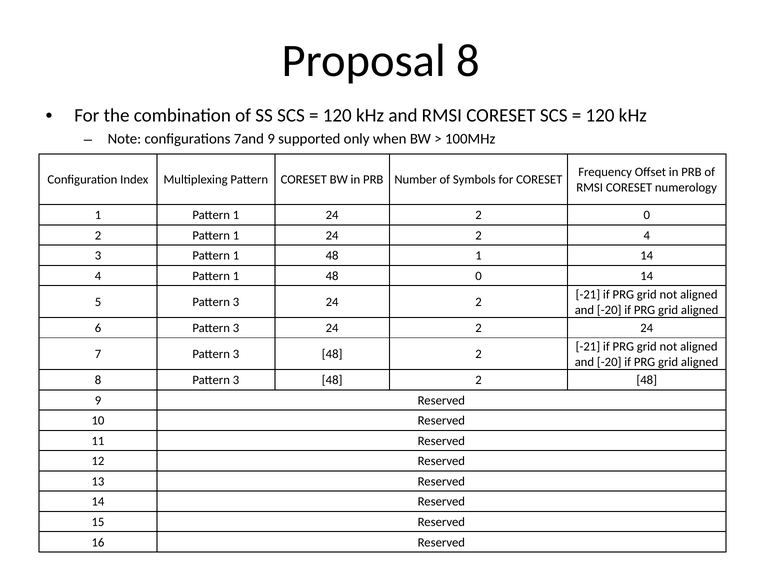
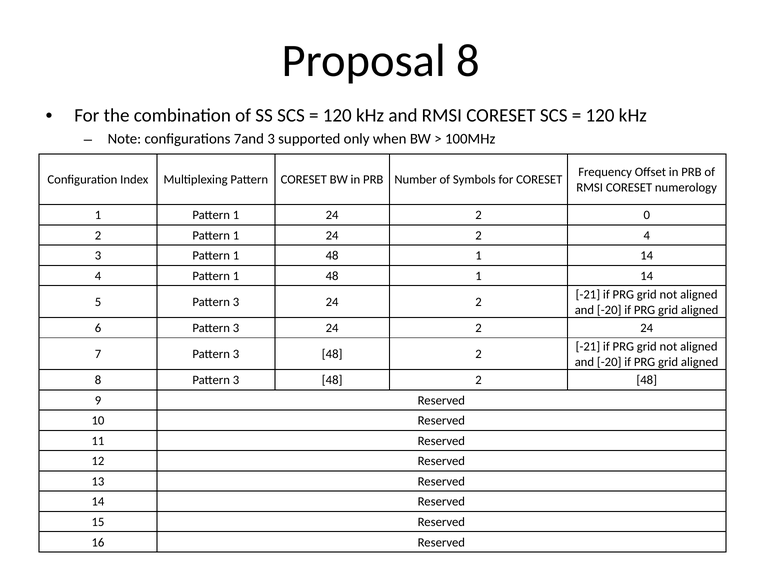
7and 9: 9 -> 3 (271, 139)
0: 0 -> 1 (479, 276)
